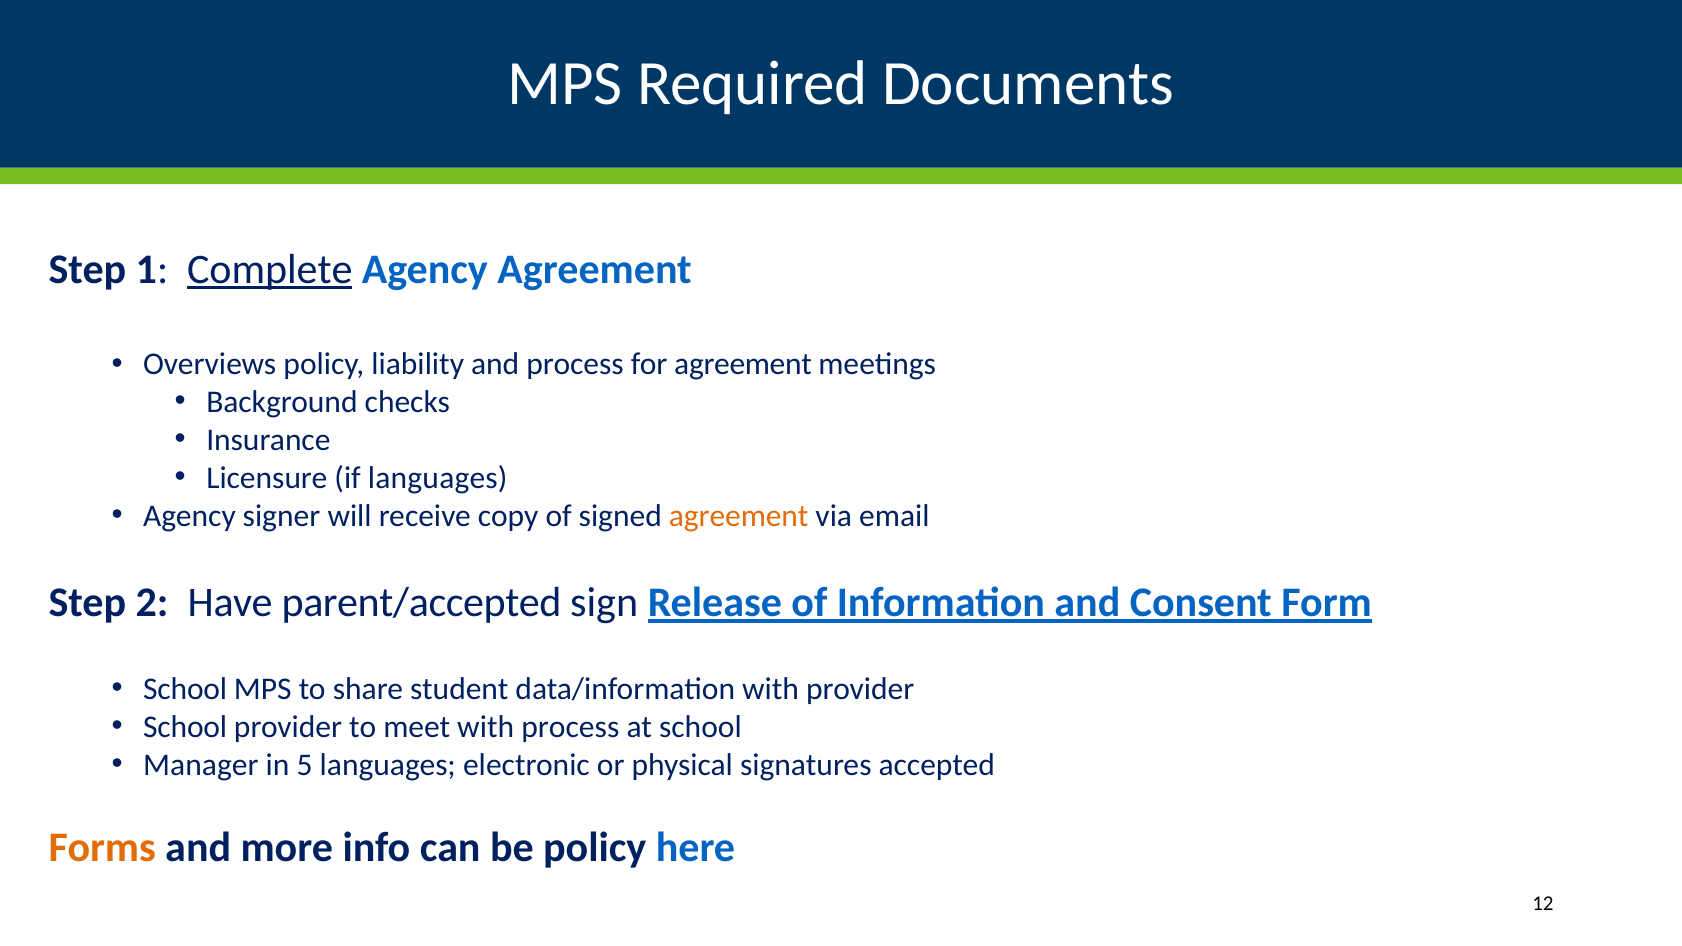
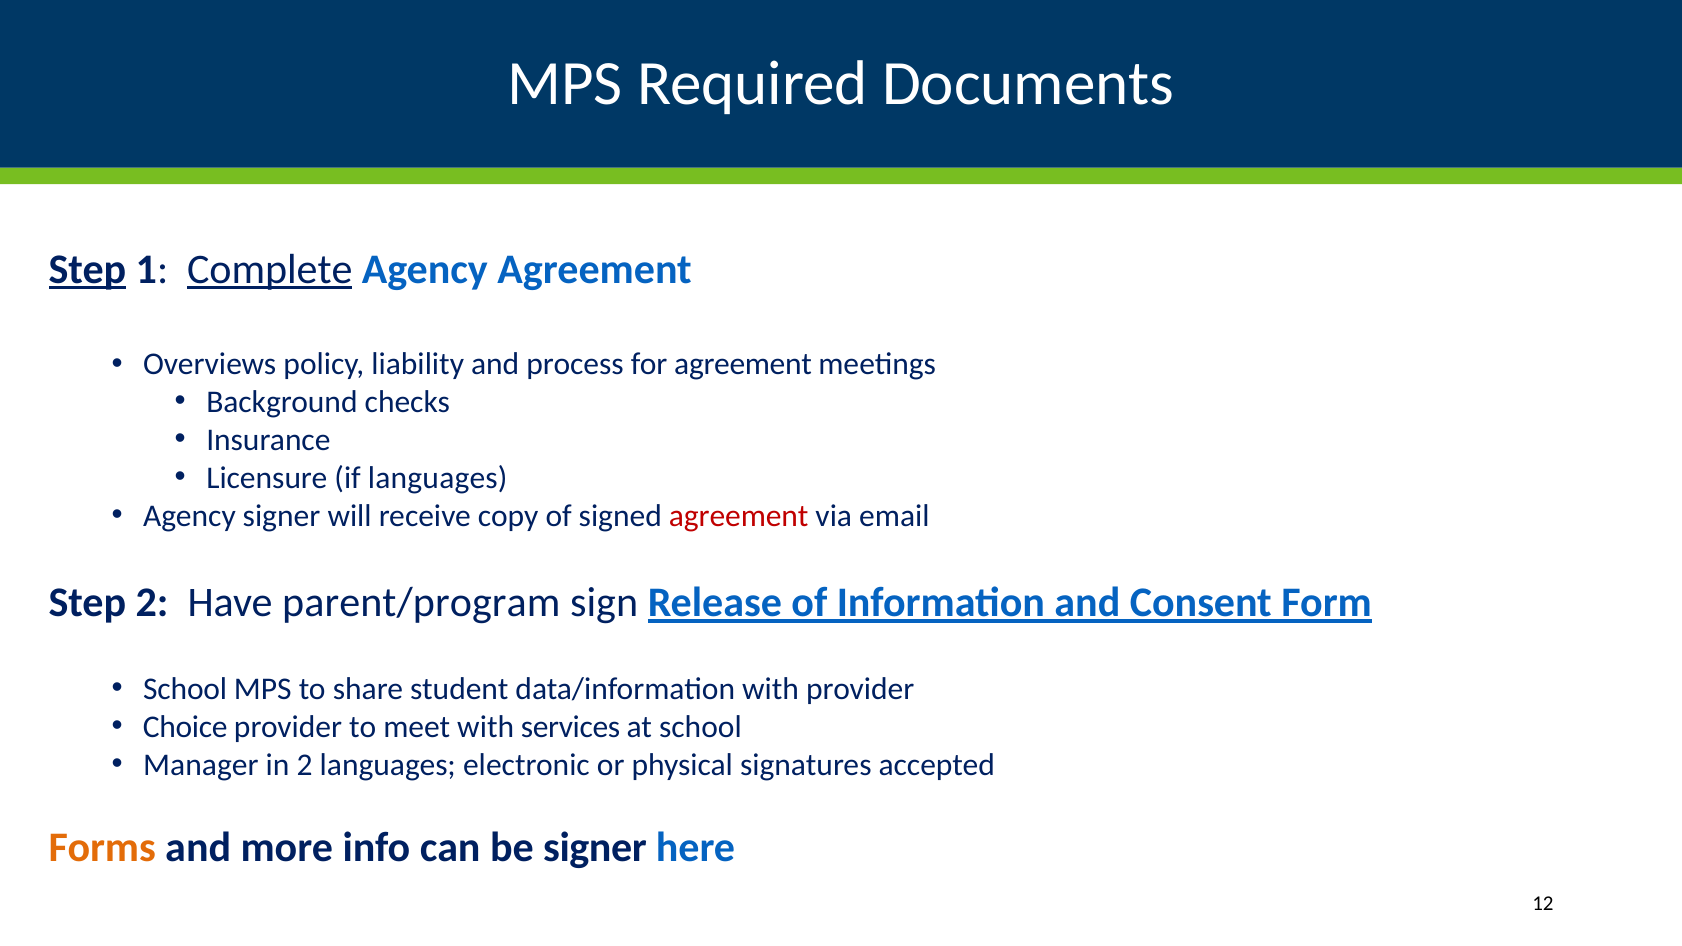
Step underline: none -> present (87, 270)
agreement colour: orange -> red (739, 516)
parent/accepted: parent/accepted -> parent/program (421, 603)
School: School -> Choice (185, 727)
with process: process -> services (571, 727)
in 5: 5 -> 2 (305, 765)
be policy: policy -> signer (595, 847)
